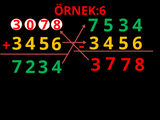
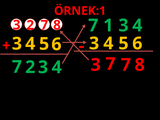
ÖRNEK:6: ÖRNEK:6 -> ÖRNEK:1 (80, 11)
5: 5 -> 1 (108, 26)
0: 0 -> 2 (30, 25)
